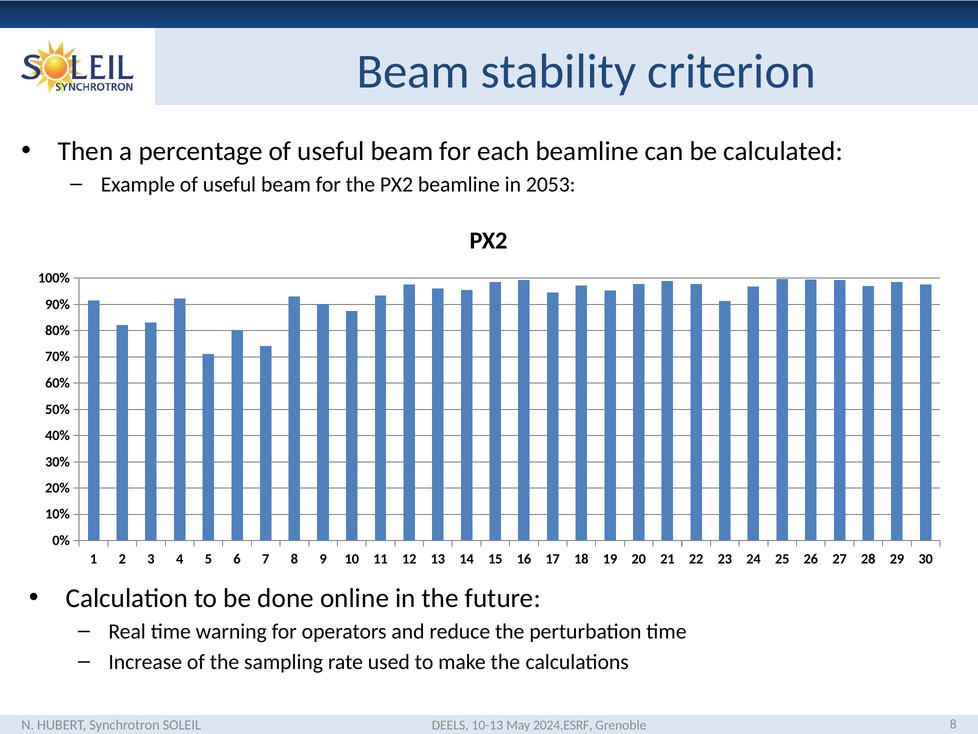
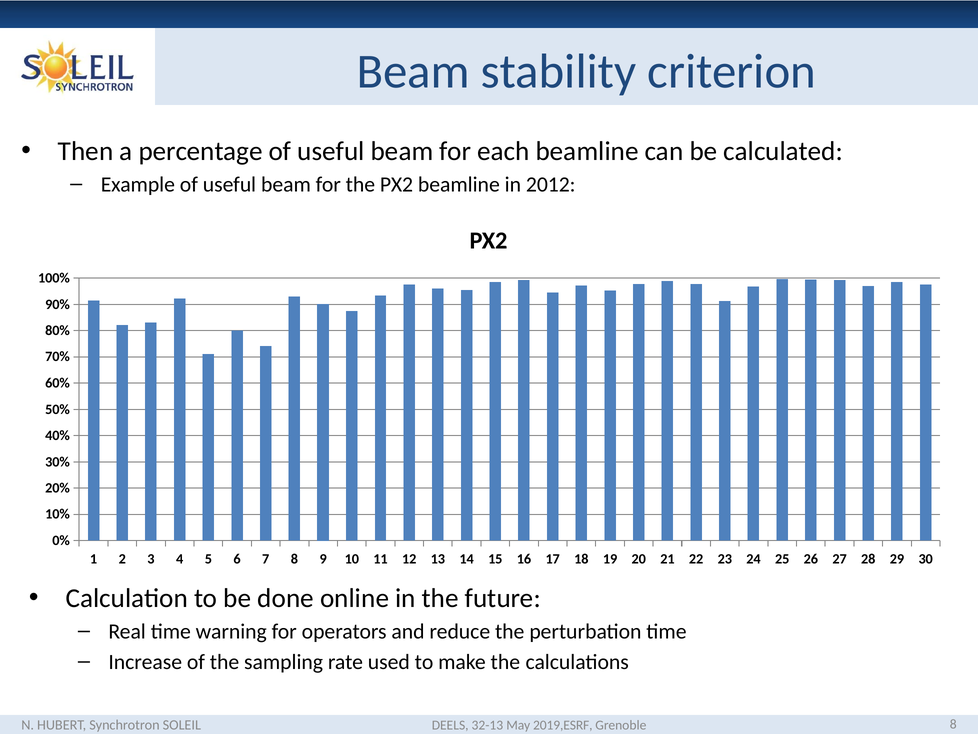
2053: 2053 -> 2012 (551, 184)
10-13: 10-13 -> 32-13 (487, 725)
2024,ESRF: 2024,ESRF -> 2019,ESRF (563, 725)
